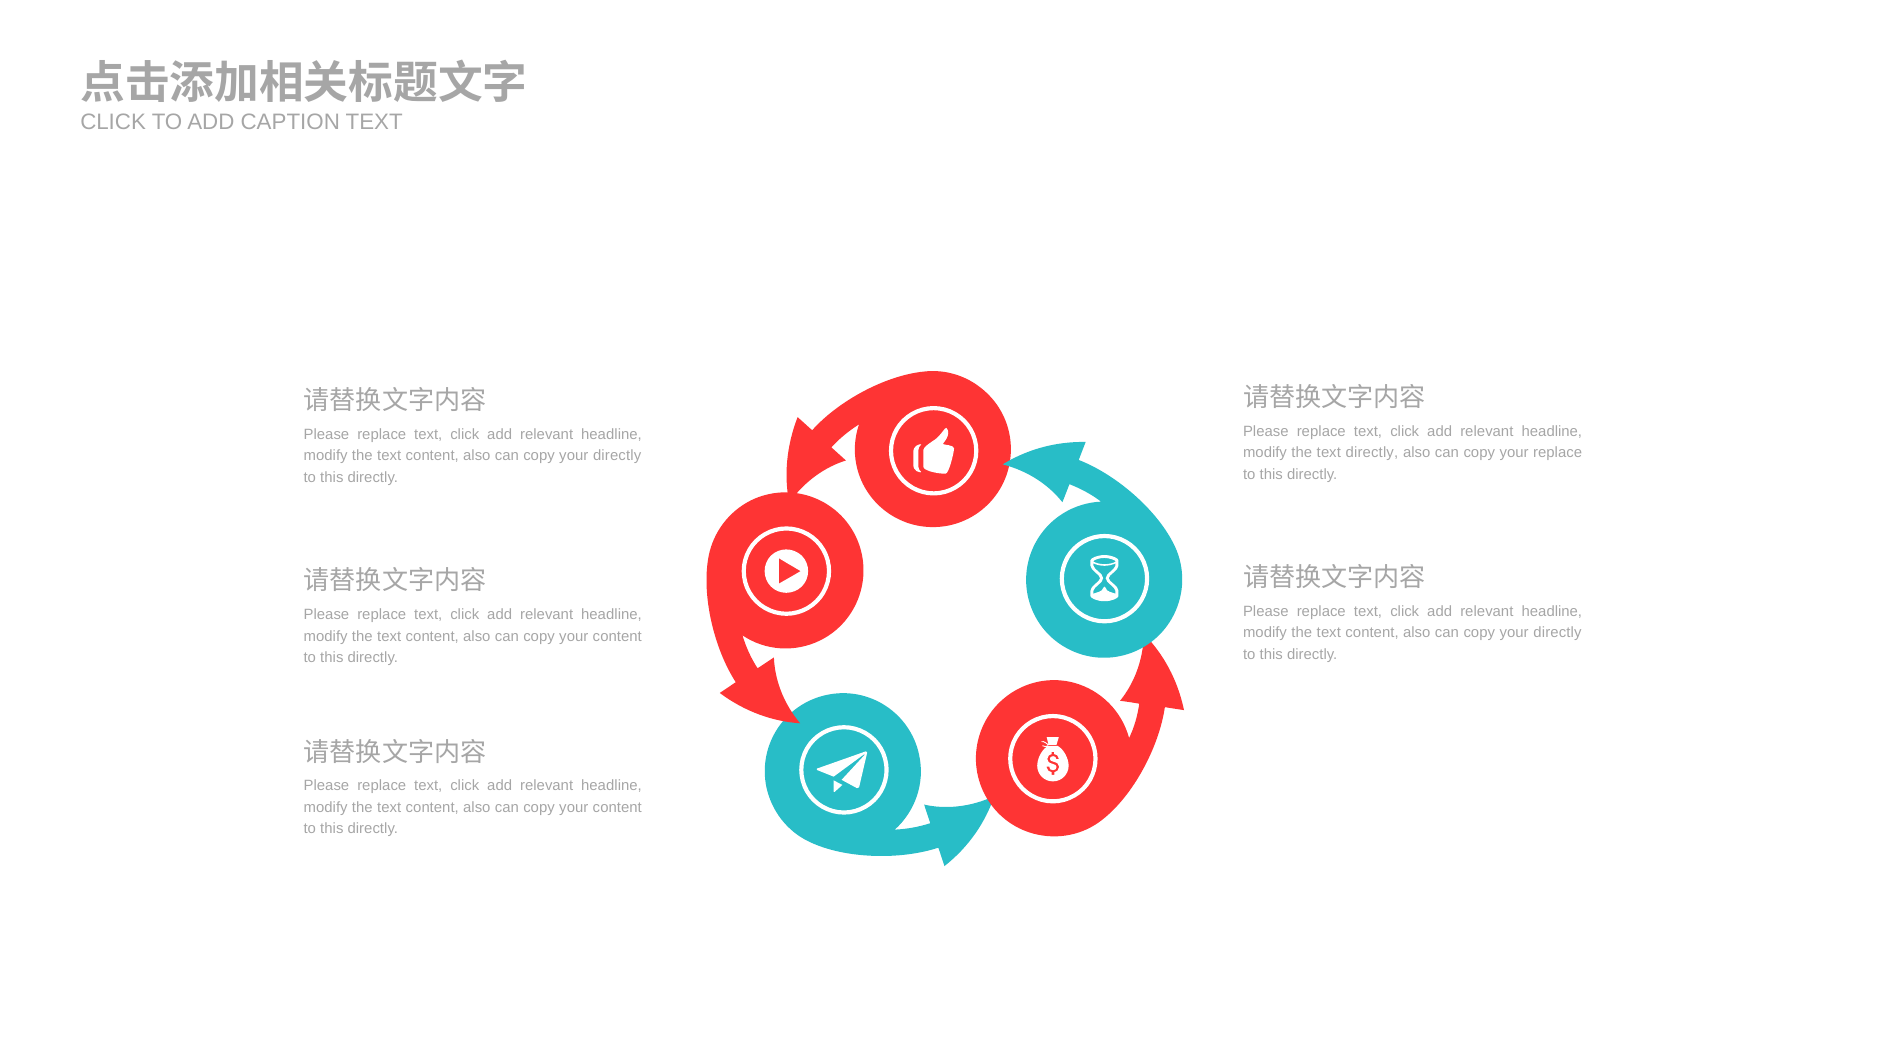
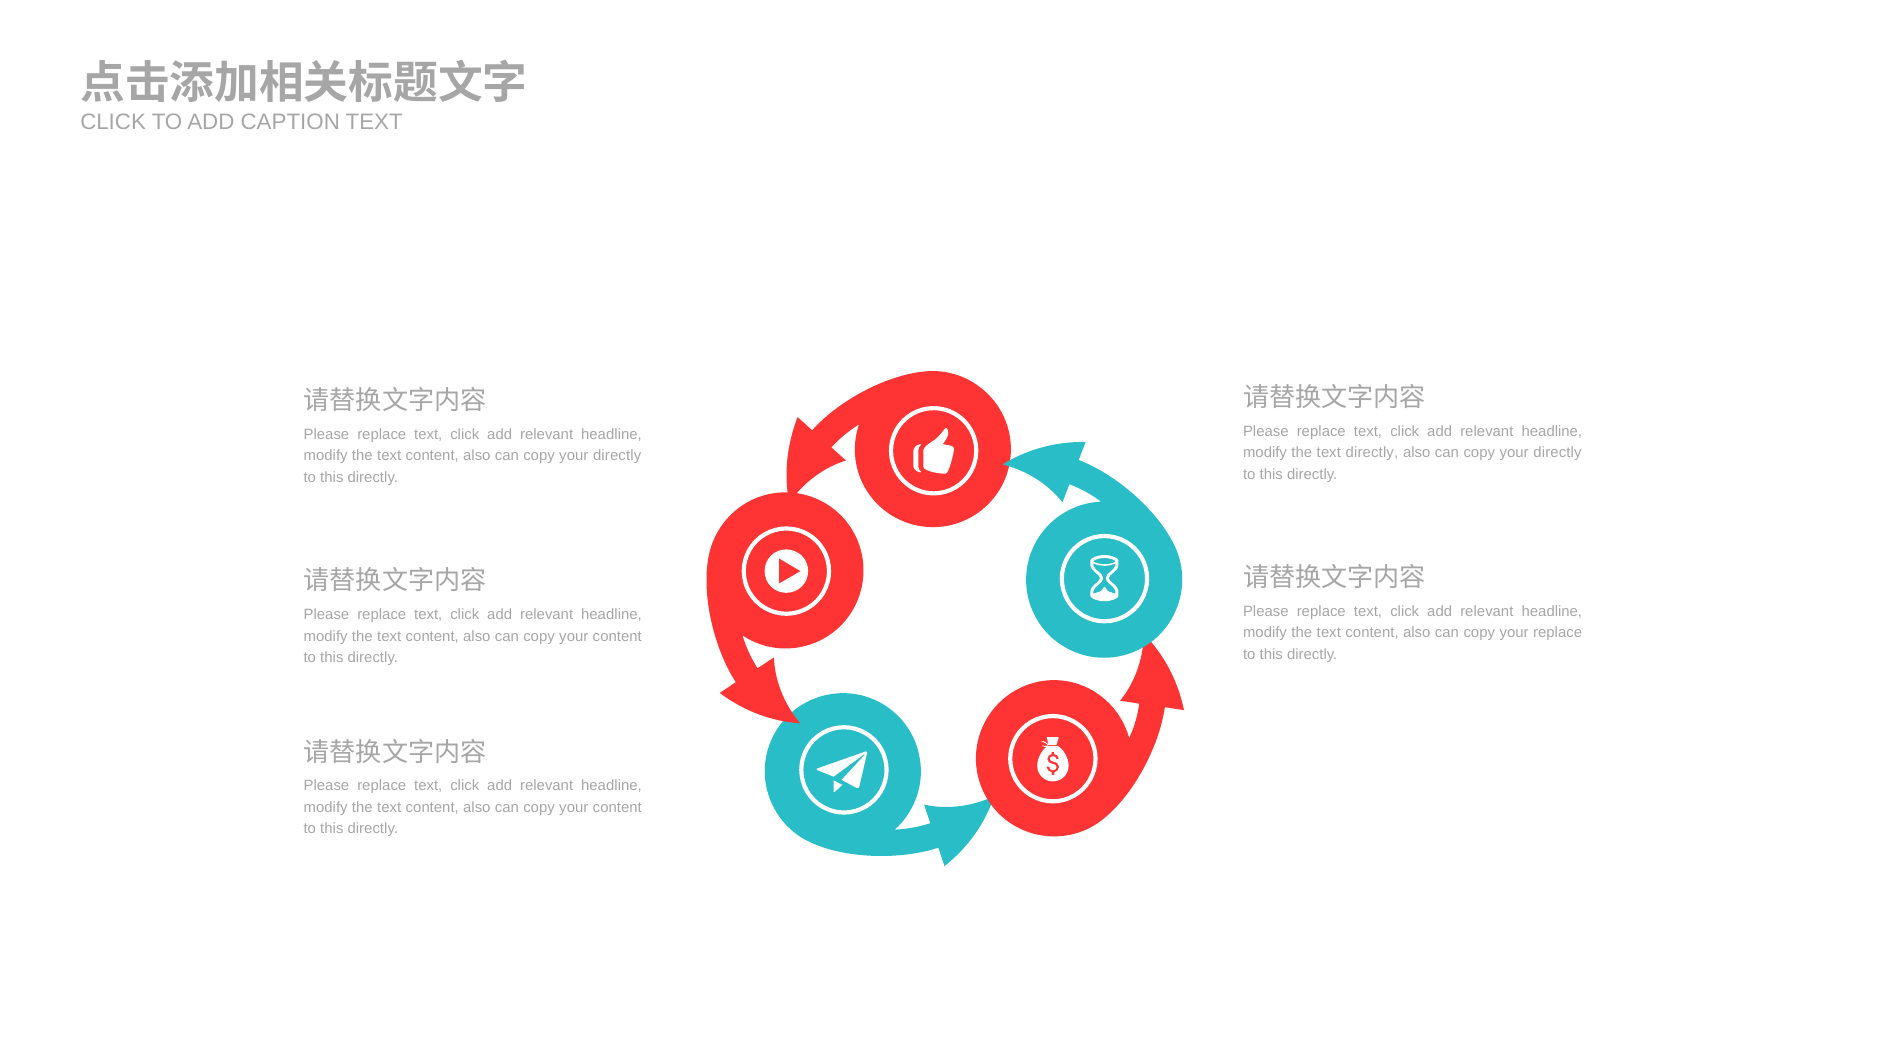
replace: replace -> directly (1558, 453)
directly: directly -> replace (1558, 633)
